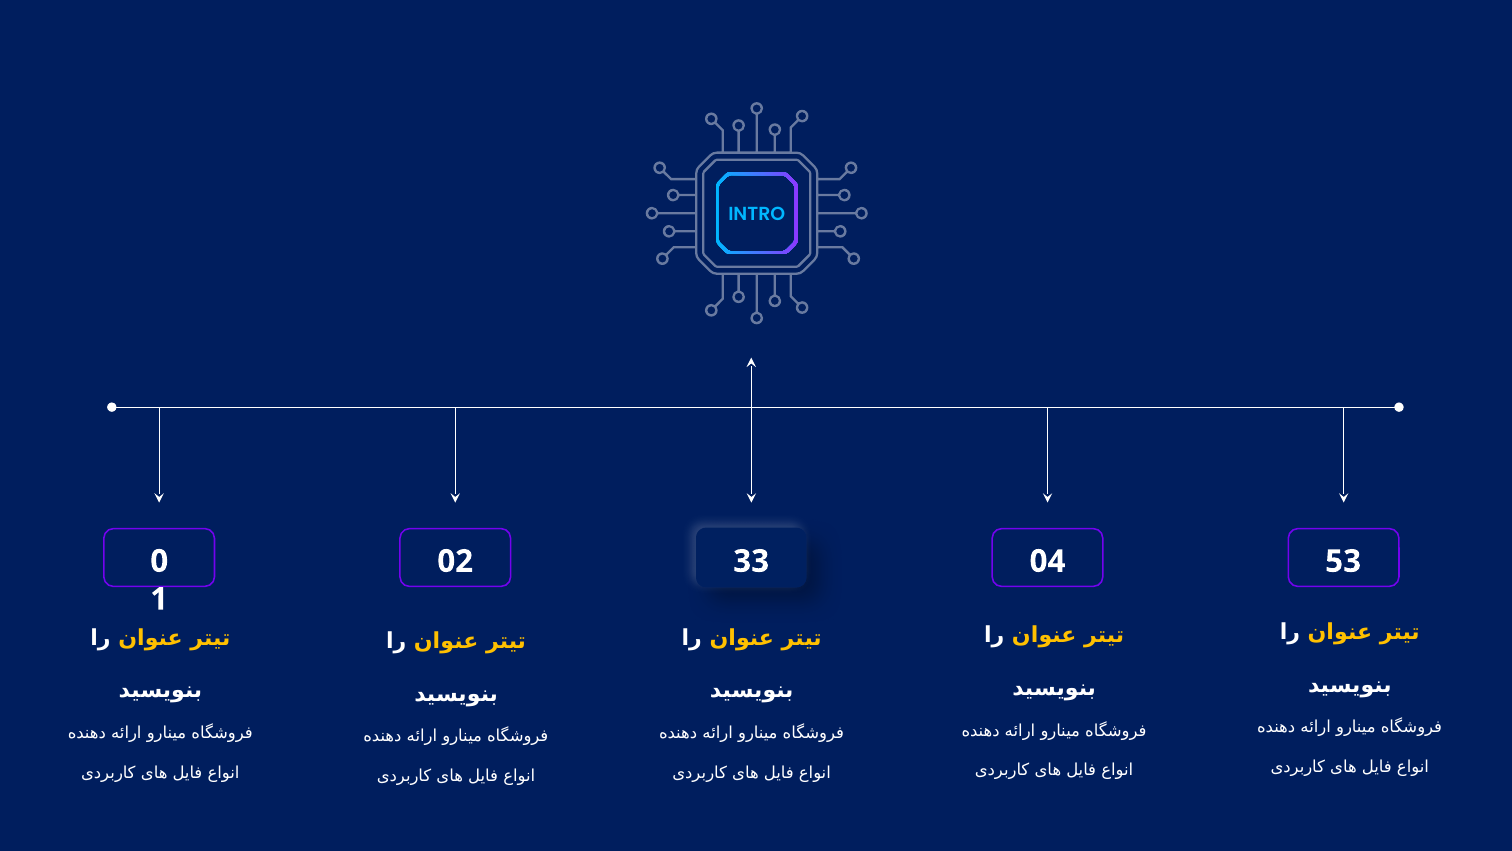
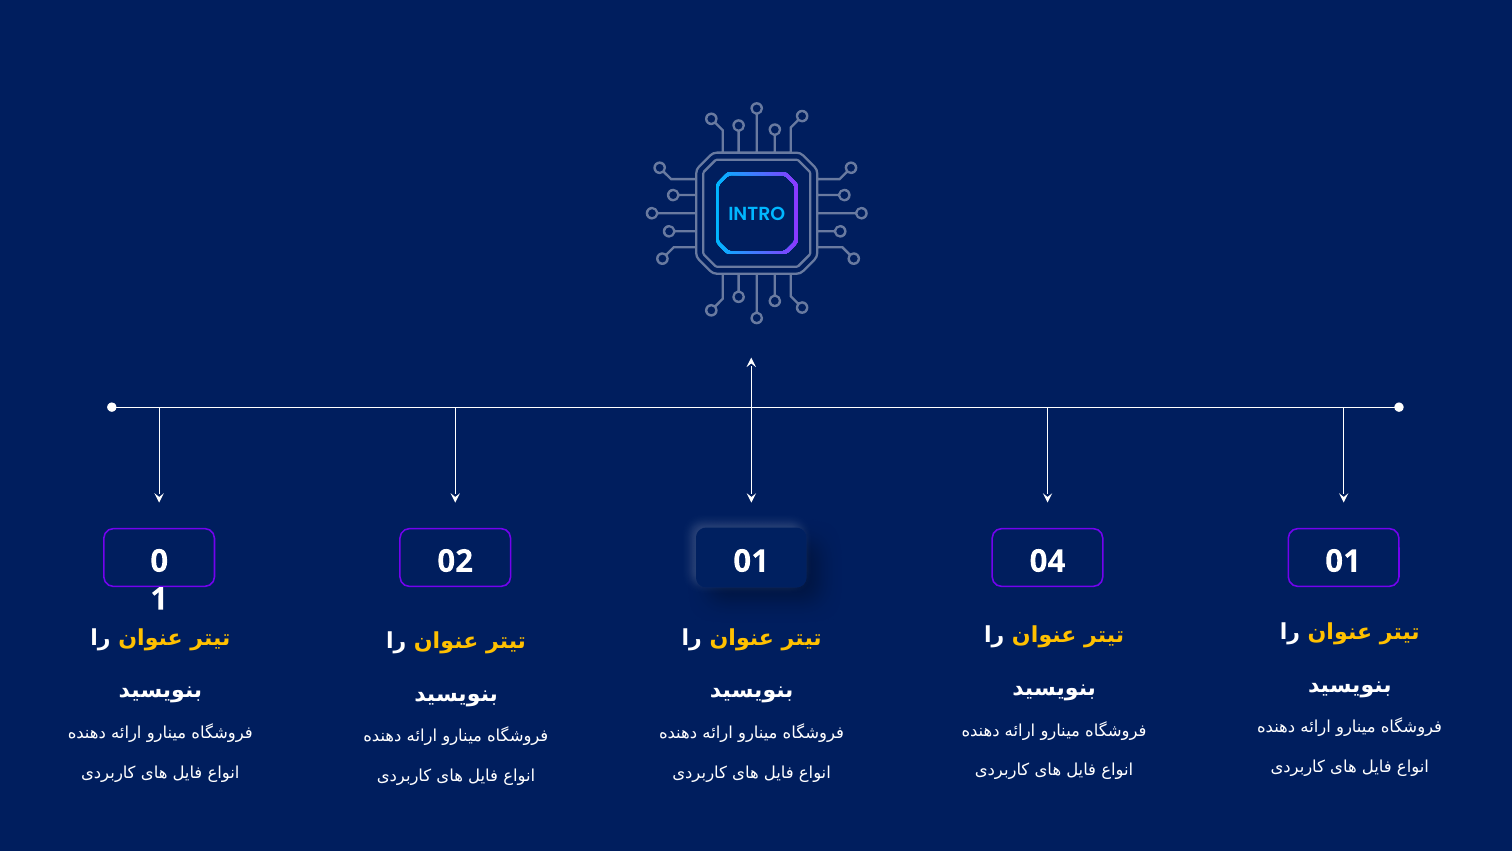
02 33: 33 -> 01 (751, 561)
04 53: 53 -> 01 (1343, 561)
